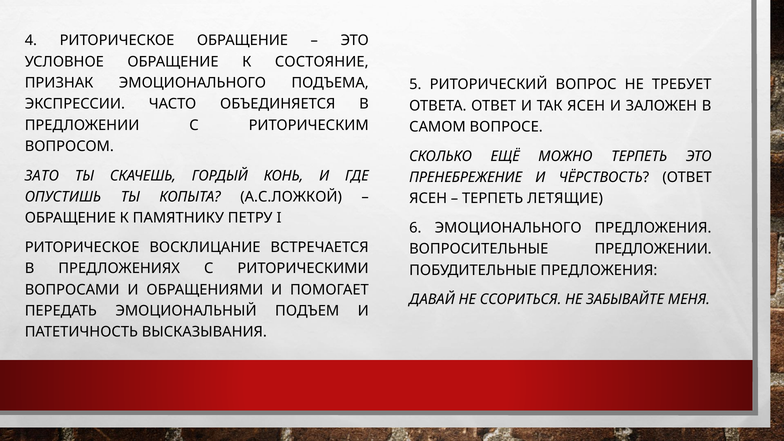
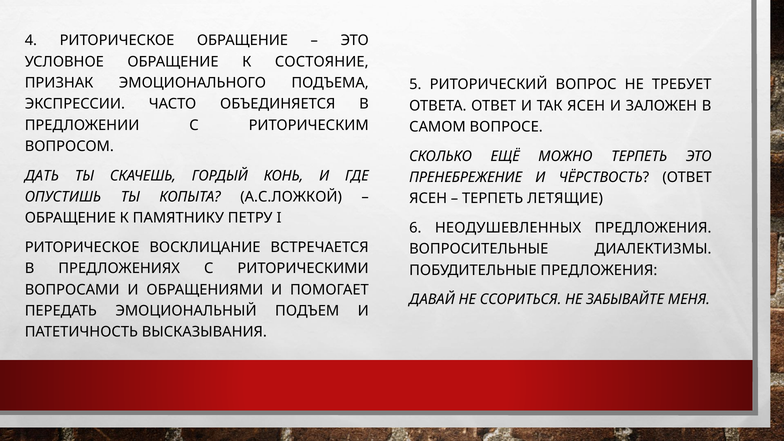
ЗАТО: ЗАТО -> ДАТЬ (42, 176)
6 ЭМОЦИОНАЛЬНОГО: ЭМОЦИОНАЛЬНОГО -> НЕОДУШЕВЛЕННЫХ (508, 228)
ВОПРОСИТЕЛЬНЫЕ ПРЕДЛОЖЕНИИ: ПРЕДЛОЖЕНИИ -> ДИАЛЕКТИЗМЫ (653, 249)
